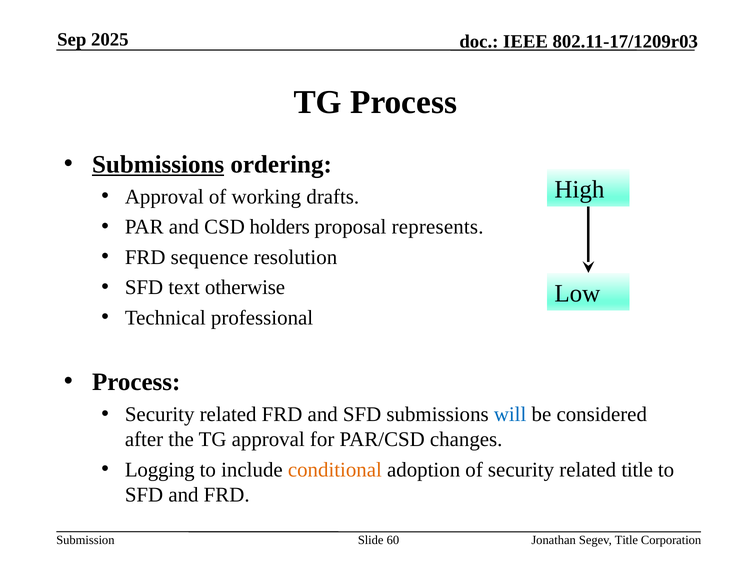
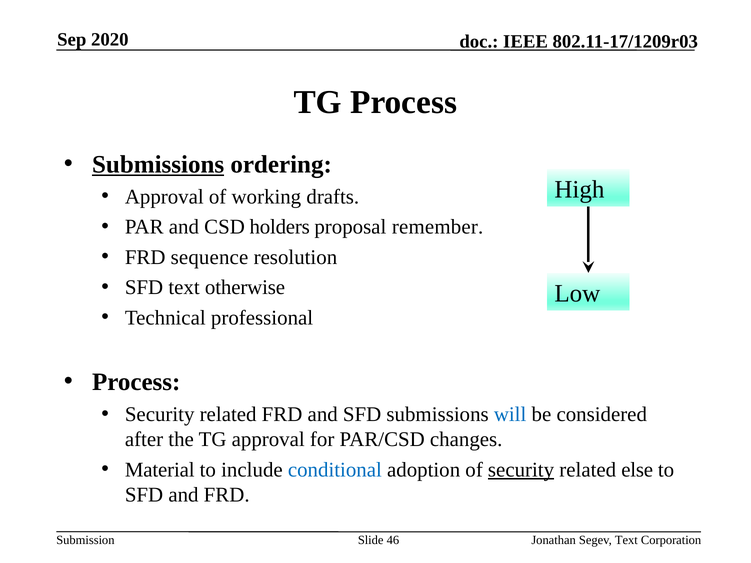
2025: 2025 -> 2020 (110, 40)
represents: represents -> remember (438, 227)
Logging: Logging -> Material (160, 470)
conditional colour: orange -> blue (335, 470)
security underline: none -> present (521, 470)
related title: title -> else (637, 470)
60: 60 -> 46 (393, 540)
Segev Title: Title -> Text (626, 540)
